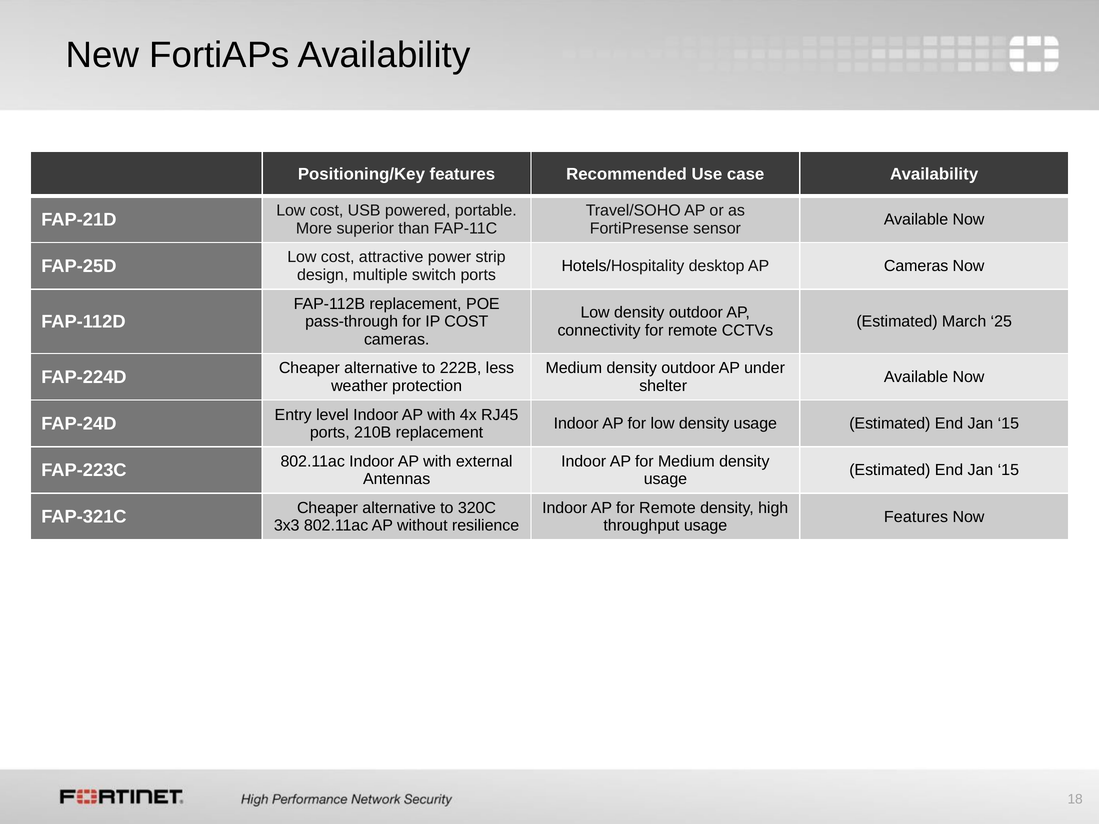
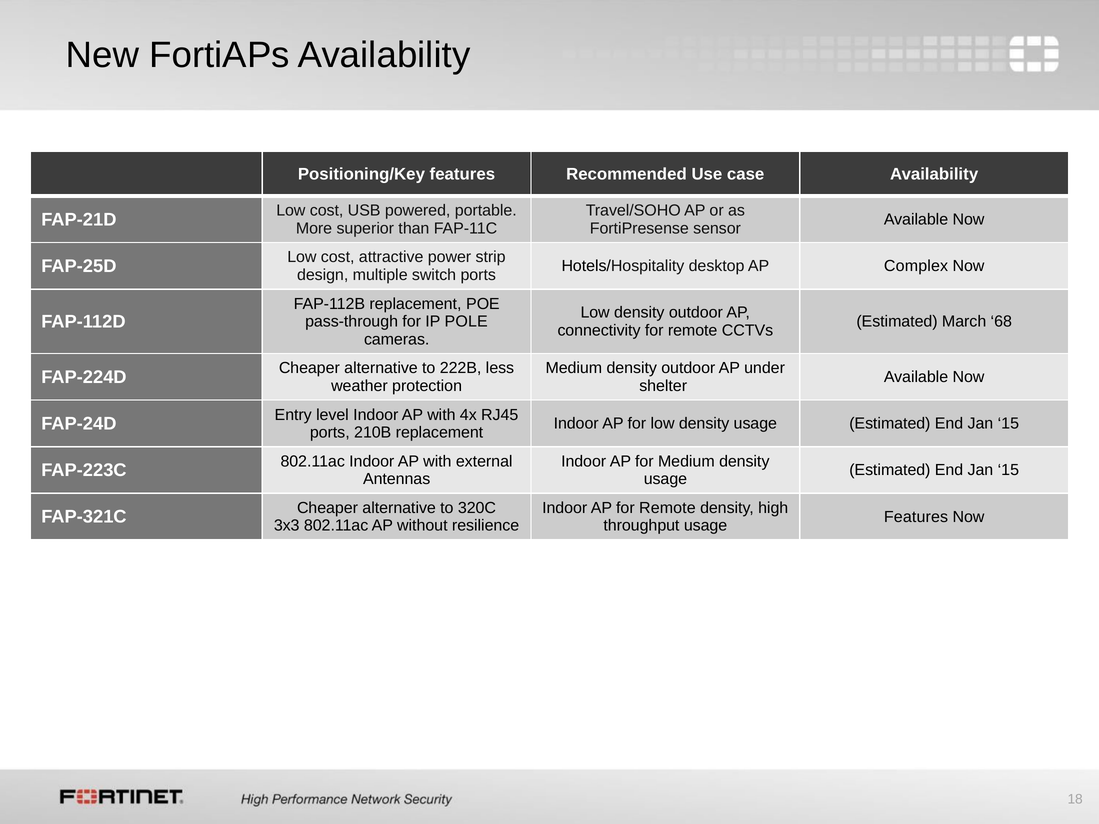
AP Cameras: Cameras -> Complex (916, 266)
IP COST: COST -> POLE (466, 322)
25: 25 -> 68 (1001, 322)
